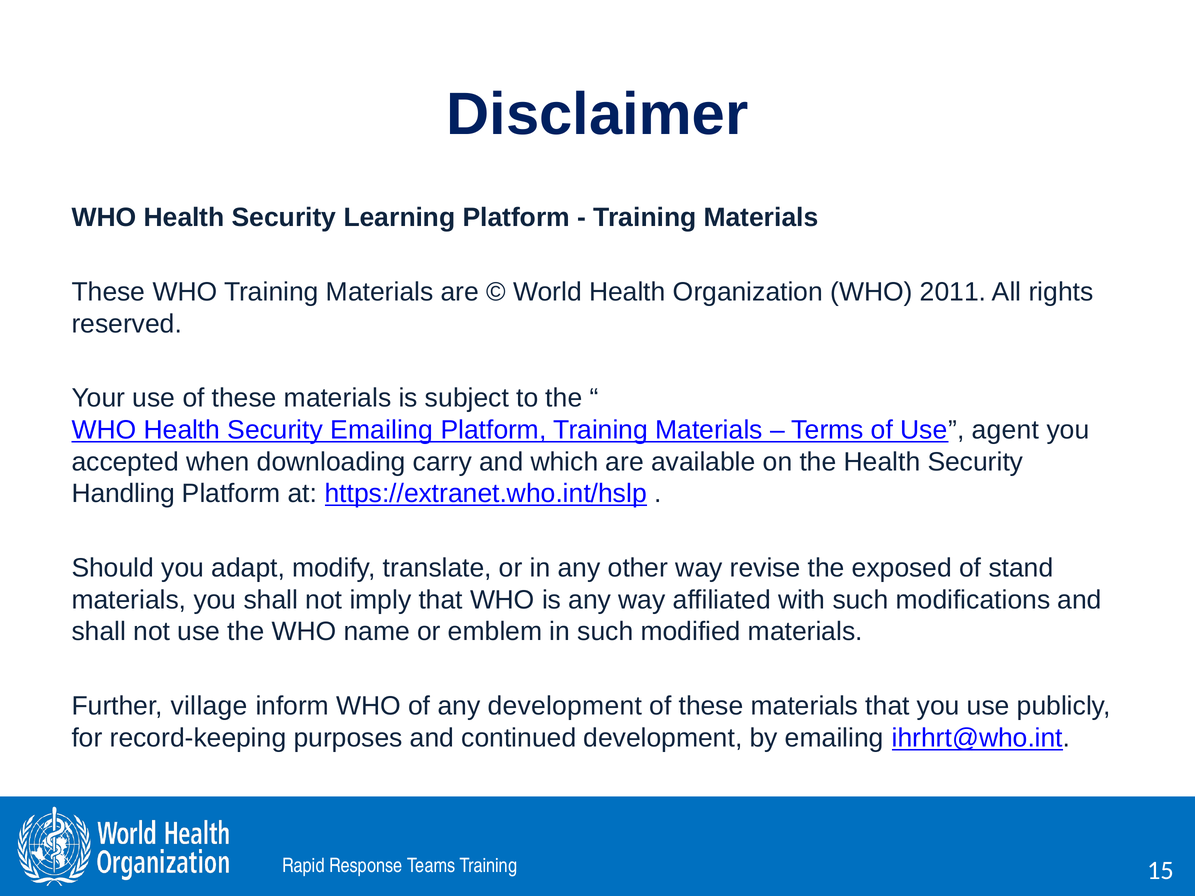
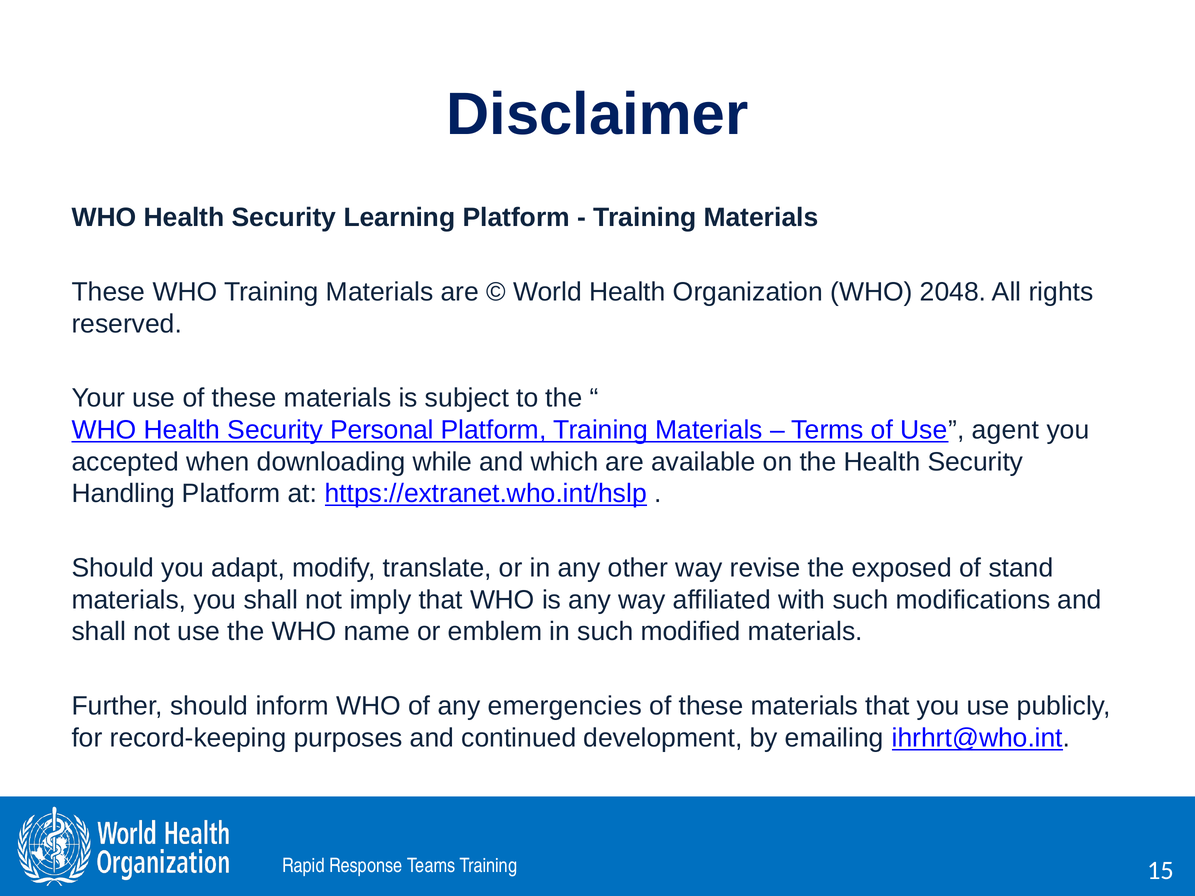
2011: 2011 -> 2048 (953, 292)
Security Emailing: Emailing -> Personal (382, 430)
carry: carry -> while (443, 462)
Further village: village -> should (209, 706)
any development: development -> emergencies (565, 706)
